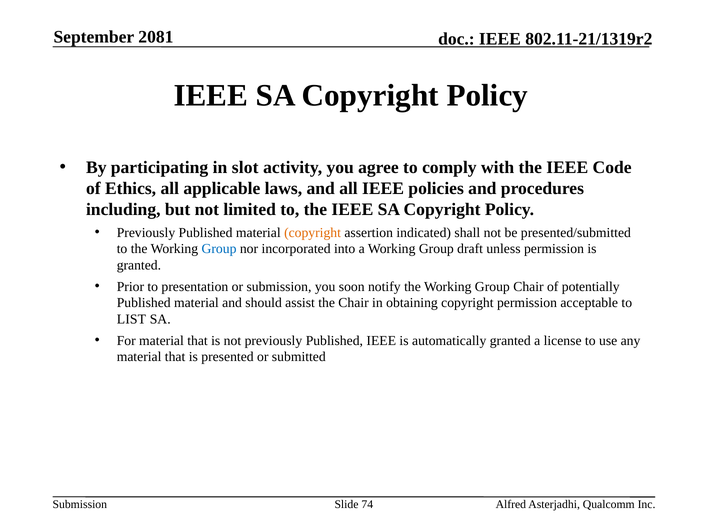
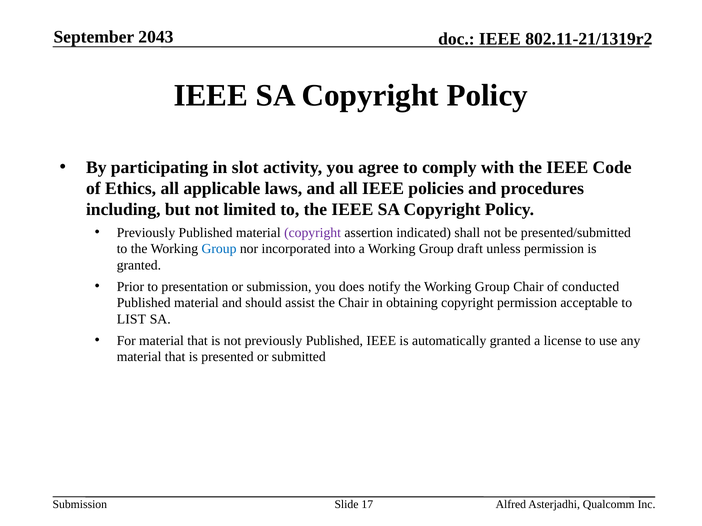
2081: 2081 -> 2043 (156, 37)
copyright colour: orange -> purple (313, 233)
soon: soon -> does (352, 287)
potentially: potentially -> conducted (591, 287)
74: 74 -> 17 (367, 505)
